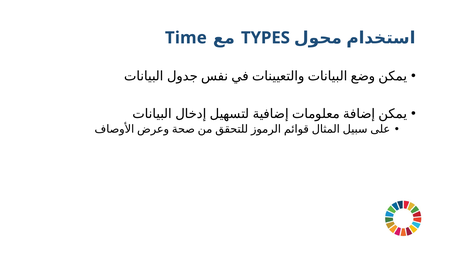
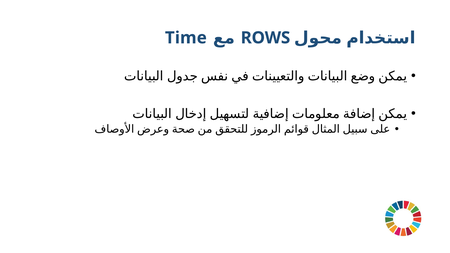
TYPES: TYPES -> ROWS (265, 38)
